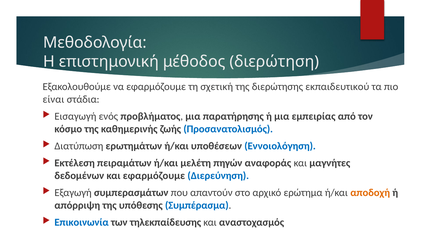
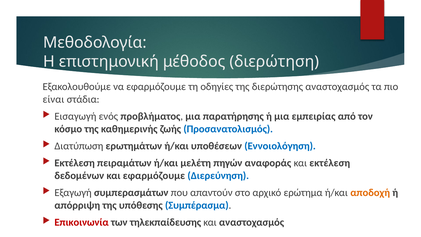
σχετική: σχετική -> οδηγίες (217, 87)
διερώτησης εκπαιδευτικού: εκπαιδευτικού -> αναστοχασμός (337, 87)
και μαγνήτες: μαγνήτες -> εκτέλεση (330, 163)
Επικοινωνία colour: blue -> red (82, 222)
